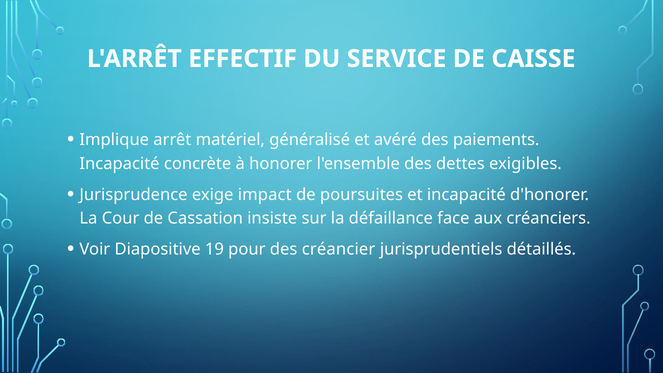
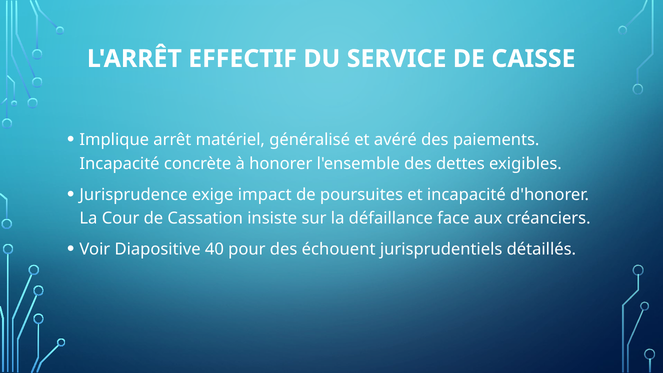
19: 19 -> 40 (214, 249)
créancier: créancier -> échouent (339, 249)
